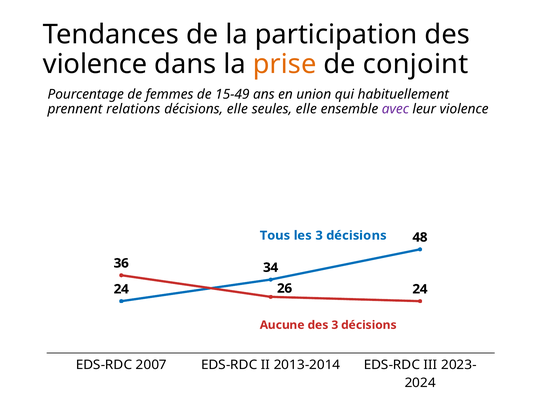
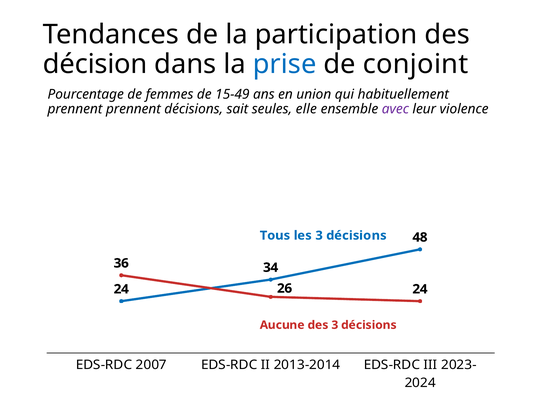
violence: violence -> décision (95, 64)
prise colour: orange -> blue (285, 64)
prennent relations: relations -> prennent (133, 109)
décisions elle: elle -> sait (237, 109)
